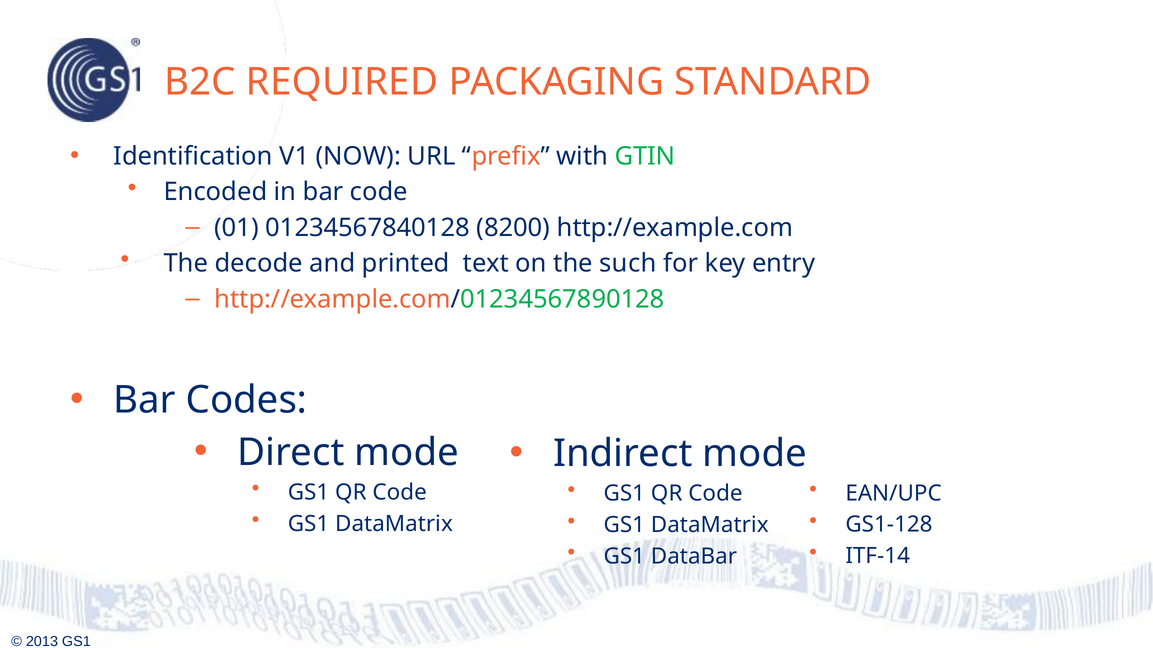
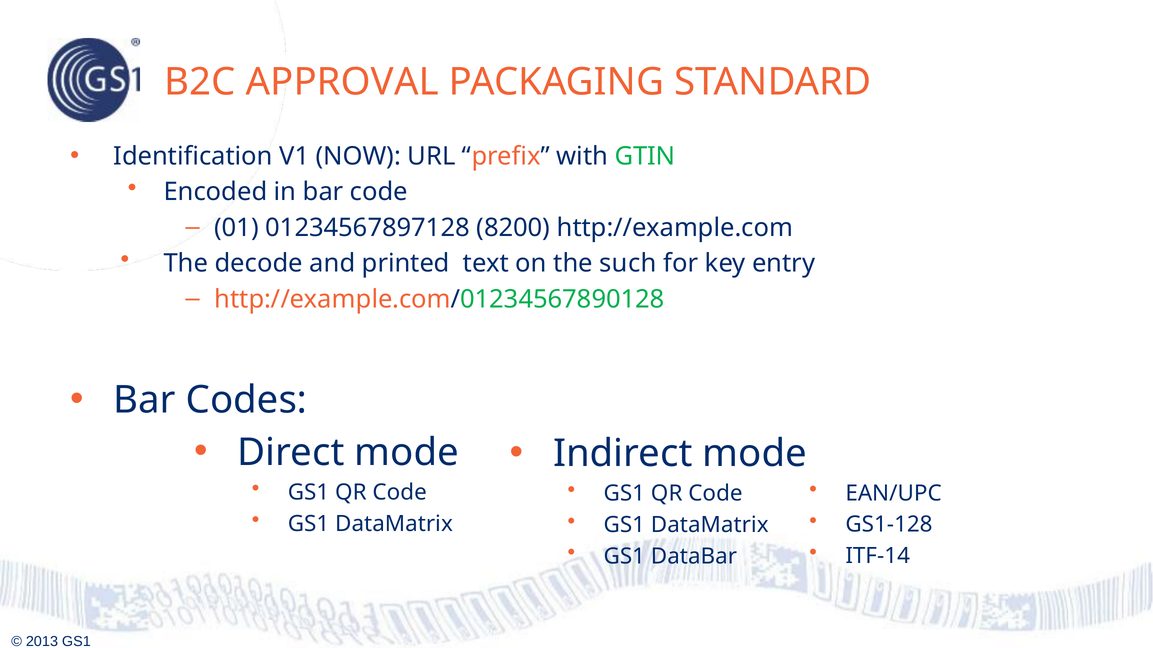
REQUIRED: REQUIRED -> APPROVAL (342, 82)
01234567840128: 01234567840128 -> 01234567897128 (368, 228)
